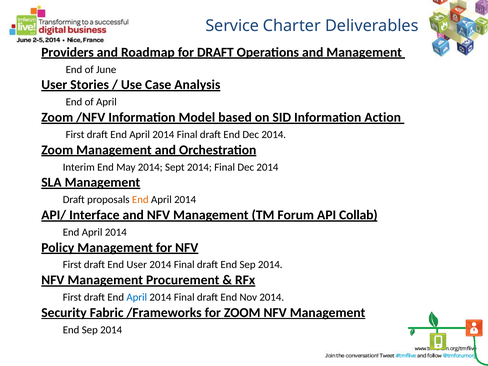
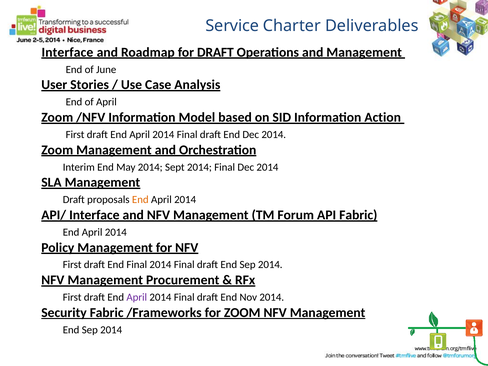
Providers: Providers -> Interface (67, 52)
API Collab: Collab -> Fabric (358, 215)
End User: User -> Final (137, 265)
April colour: blue -> purple (137, 297)
